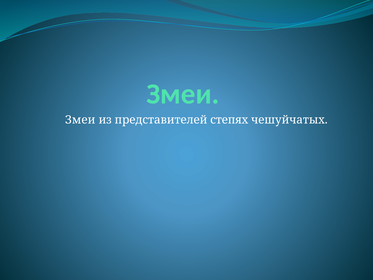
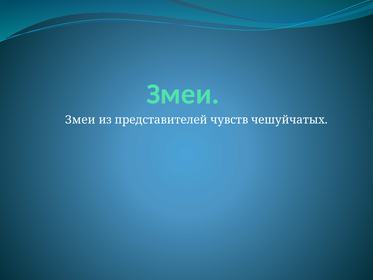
степях: степях -> чувств (229, 120)
